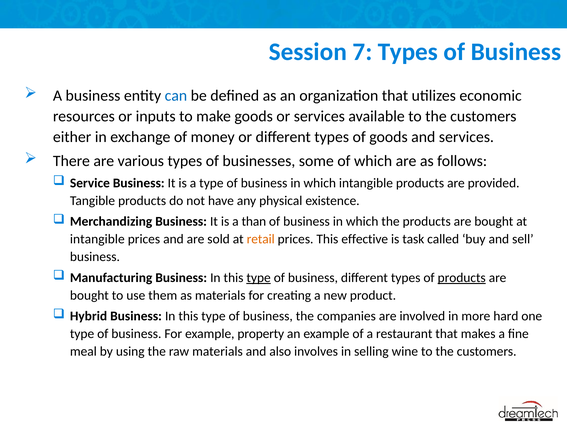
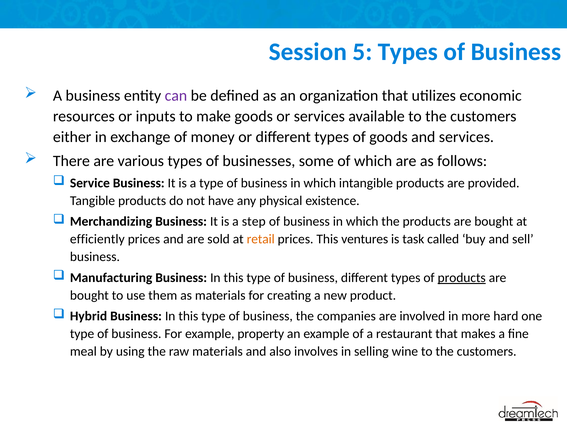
7: 7 -> 5 (362, 52)
can colour: blue -> purple (176, 96)
than: than -> step (254, 222)
intangible: intangible -> efficiently (97, 239)
effective: effective -> ventures (365, 239)
type underline: present -> none (259, 278)
